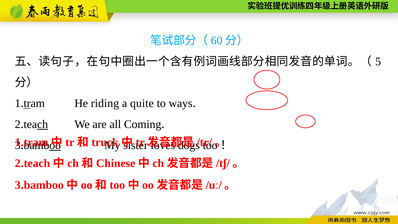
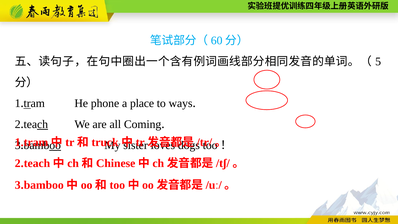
riding: riding -> phone (105, 103)
quite: quite -> place (142, 103)
